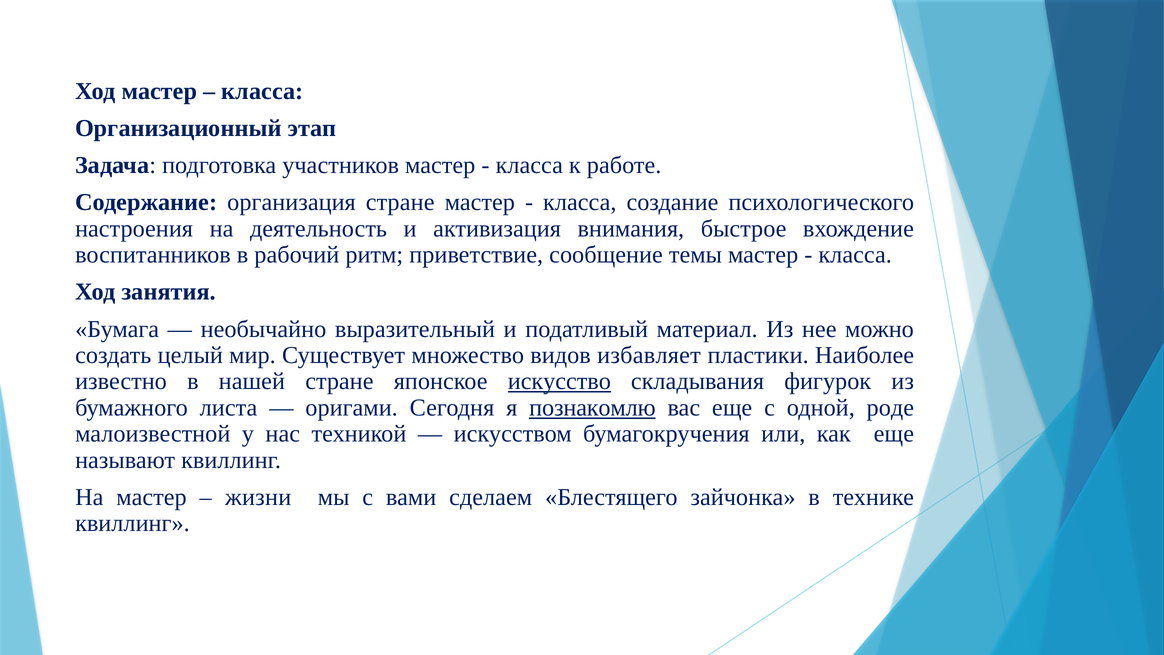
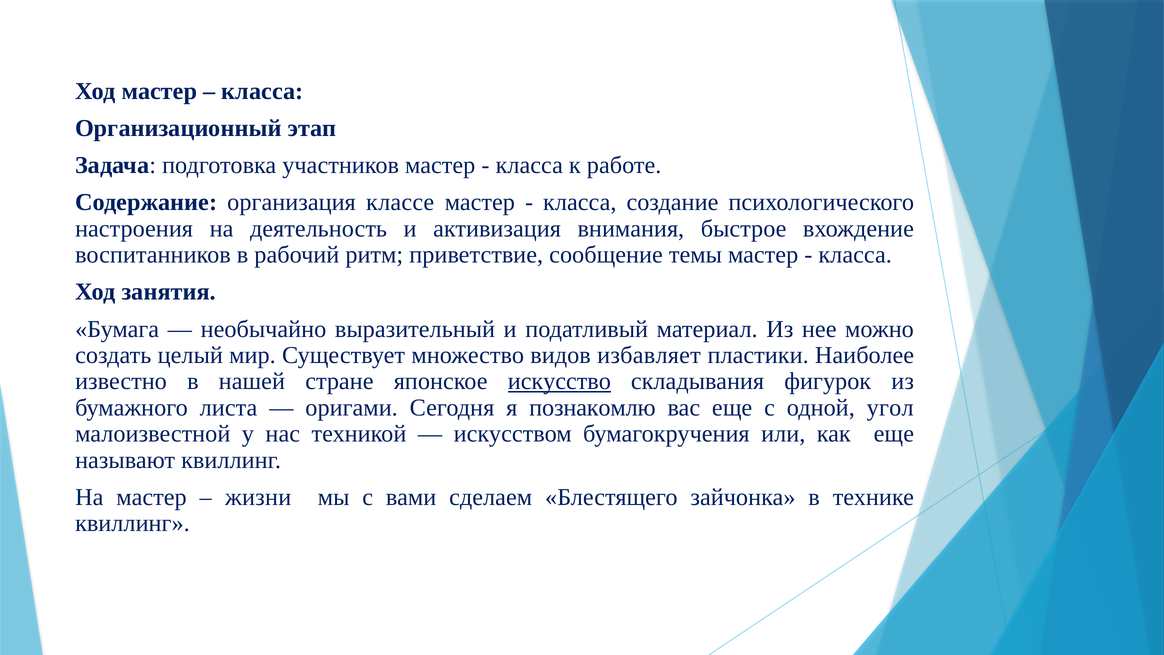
организация стране: стране -> классе (400, 202)
познакомлю underline: present -> none (592, 407)
роде: роде -> угол (890, 407)
